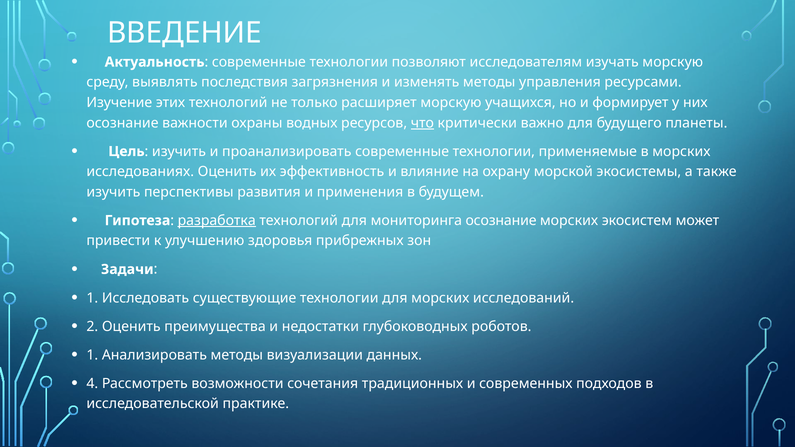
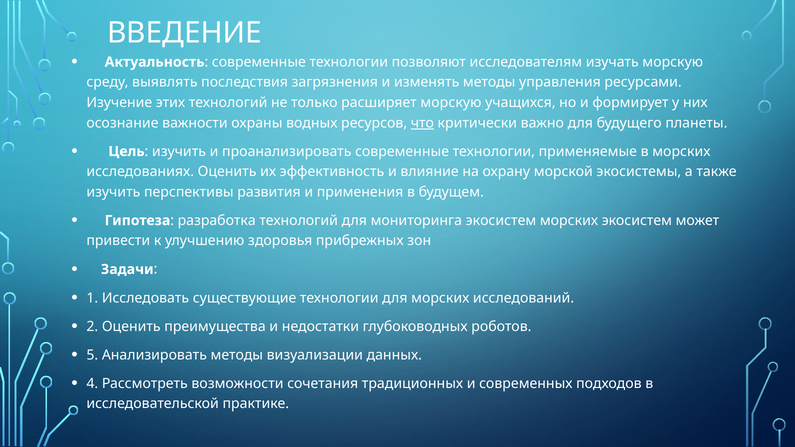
разработка underline: present -> none (217, 221)
мониторинга осознание: осознание -> экосистем (501, 221)
1: 1 -> 5 (92, 355)
